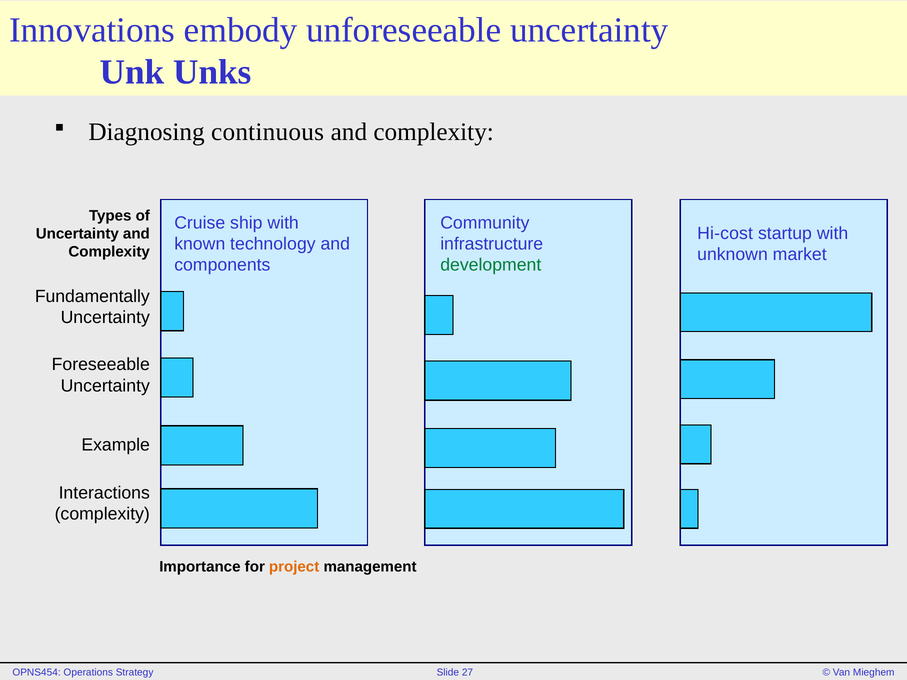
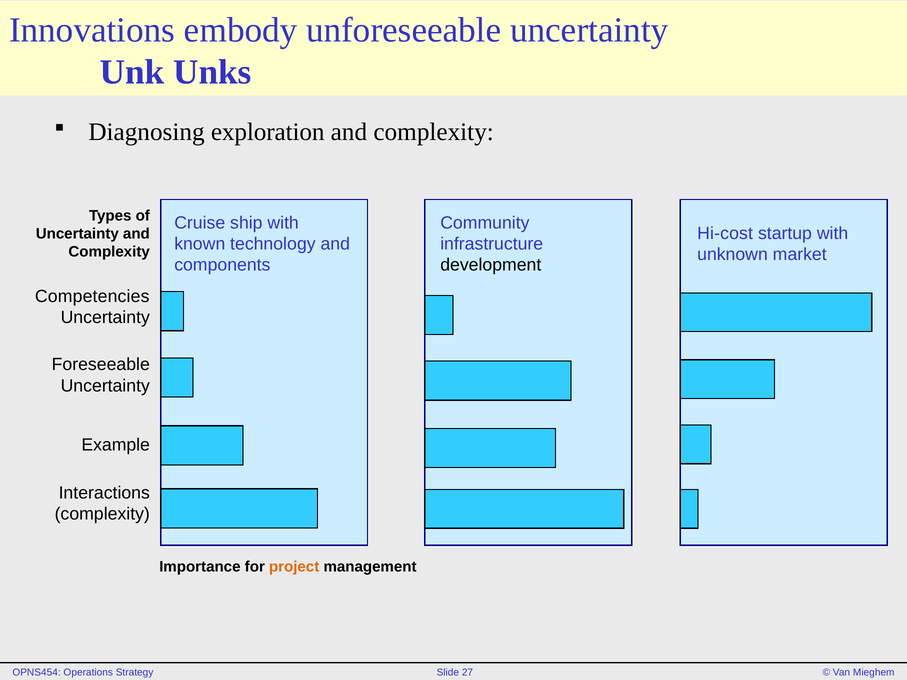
continuous: continuous -> exploration (268, 132)
development colour: green -> black (491, 265)
Fundamentally: Fundamentally -> Competencies (92, 297)
